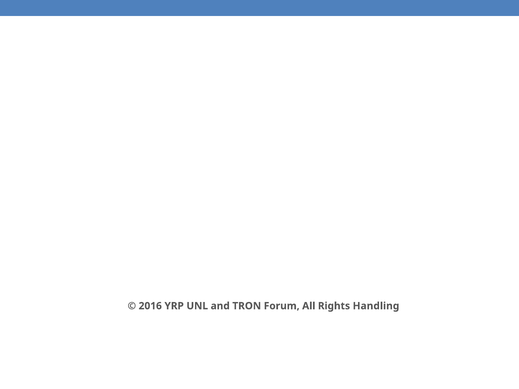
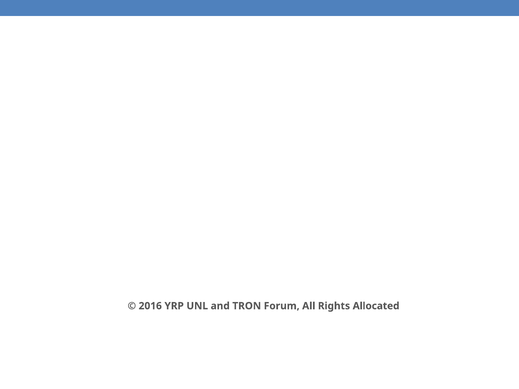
Handling: Handling -> Allocated (376, 306)
